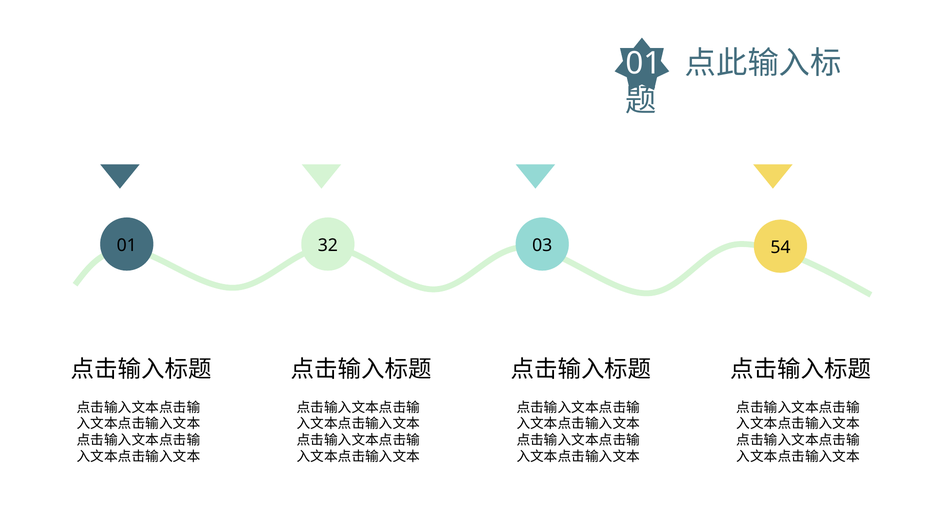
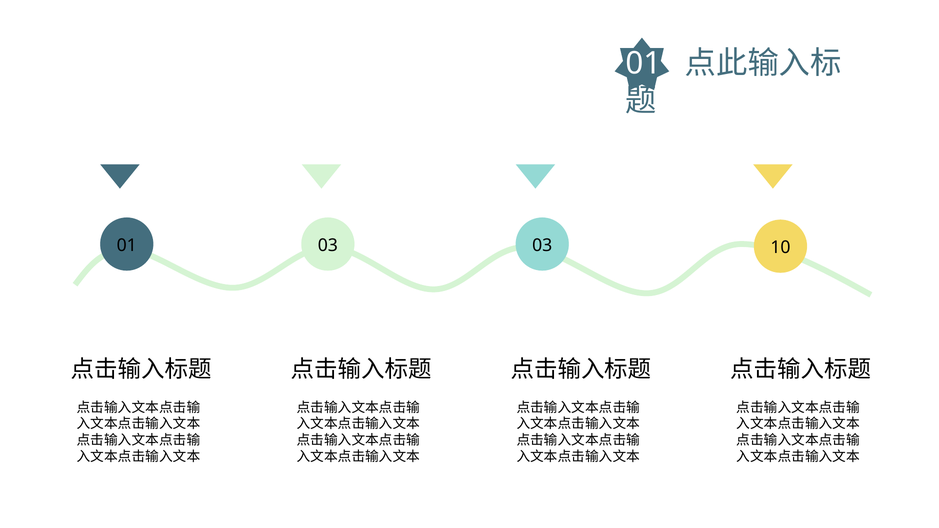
01 32: 32 -> 03 (328, 245)
54: 54 -> 10 (780, 247)
